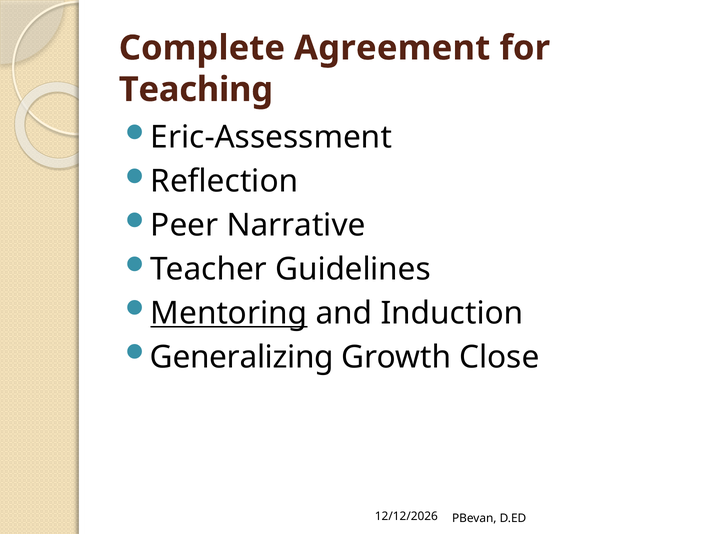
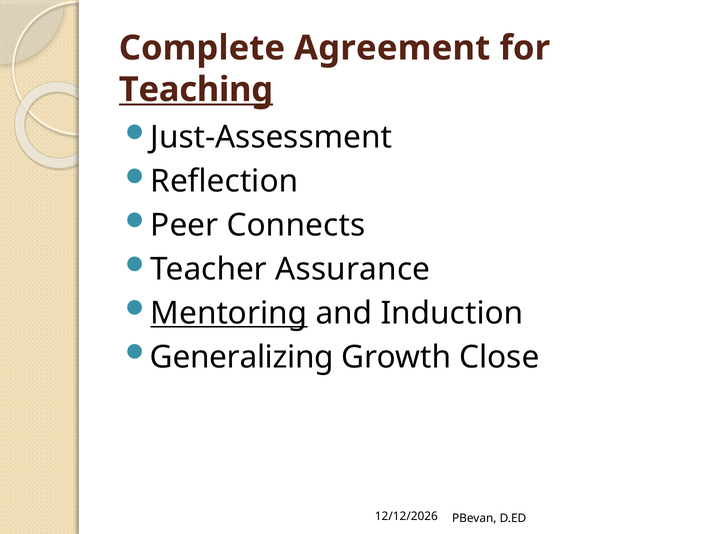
Teaching underline: none -> present (196, 90)
Eric-Assessment: Eric-Assessment -> Just-Assessment (271, 137)
Narrative: Narrative -> Connects (296, 225)
Guidelines: Guidelines -> Assurance (353, 269)
